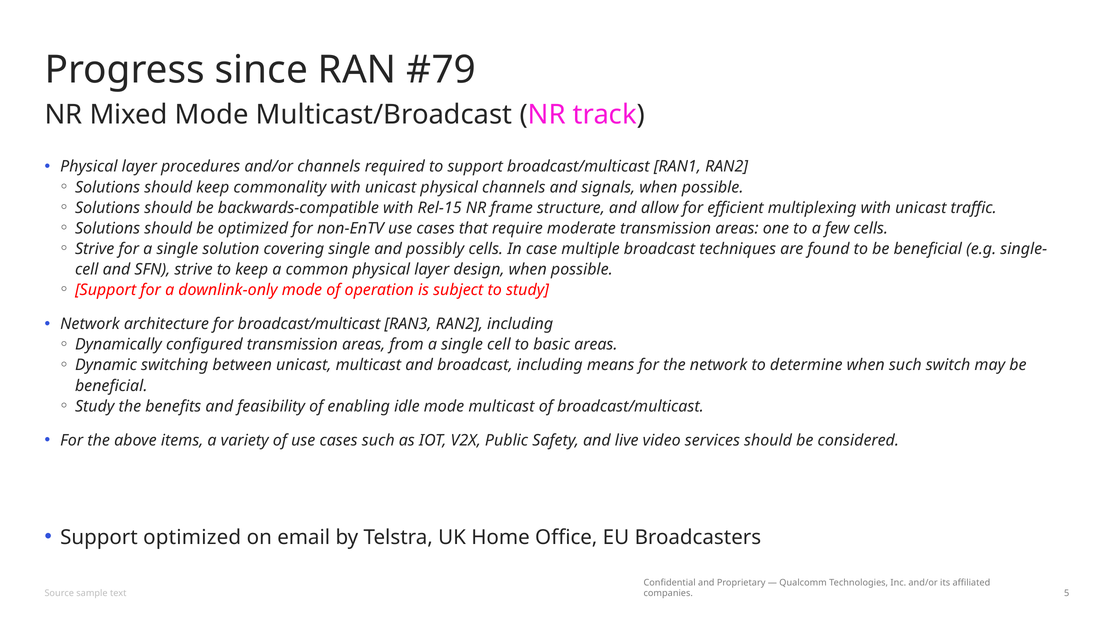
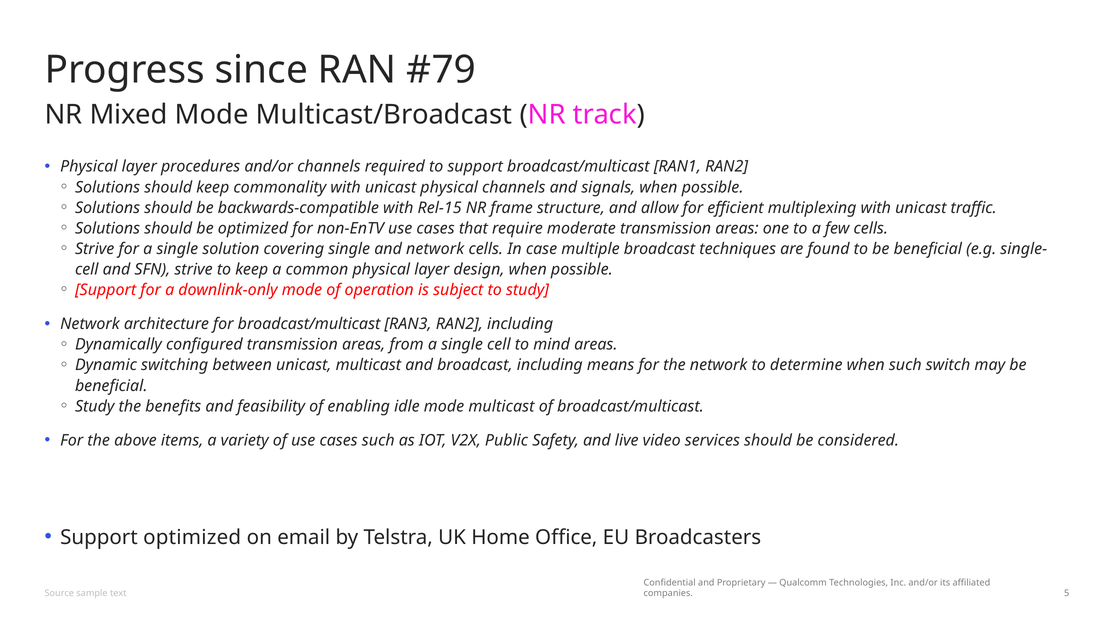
and possibly: possibly -> network (435, 249)
basic: basic -> mind (552, 345)
